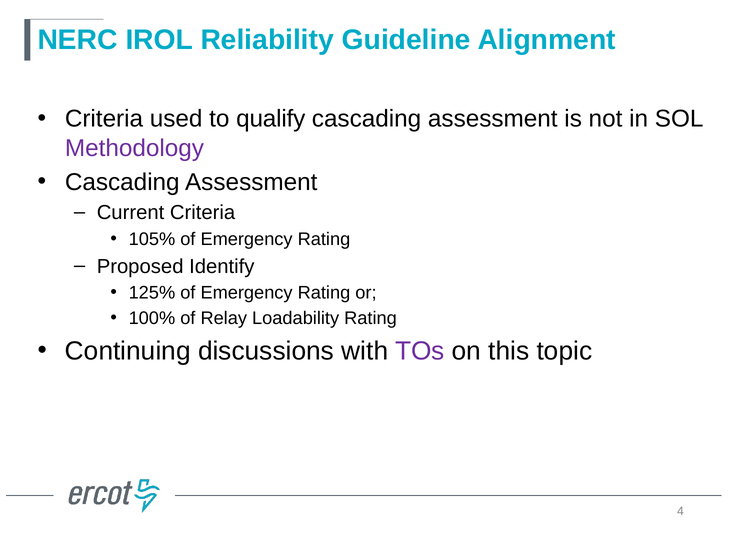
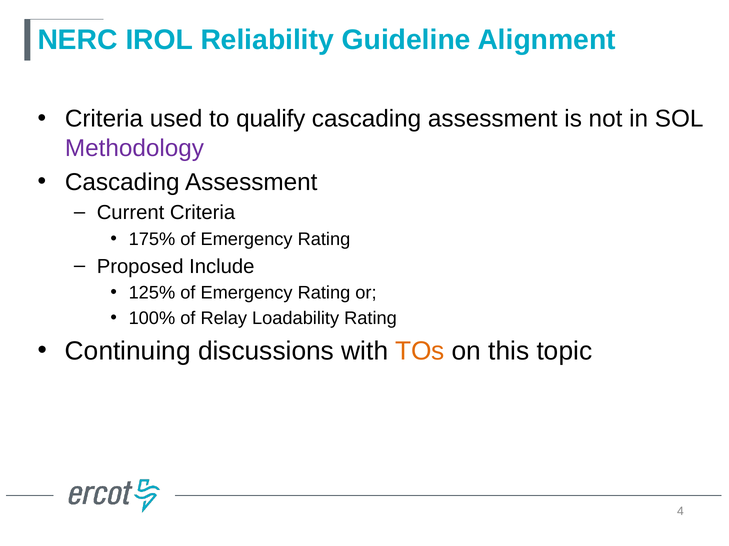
105%: 105% -> 175% (152, 239)
Identify: Identify -> Include (222, 267)
TOs colour: purple -> orange (420, 351)
